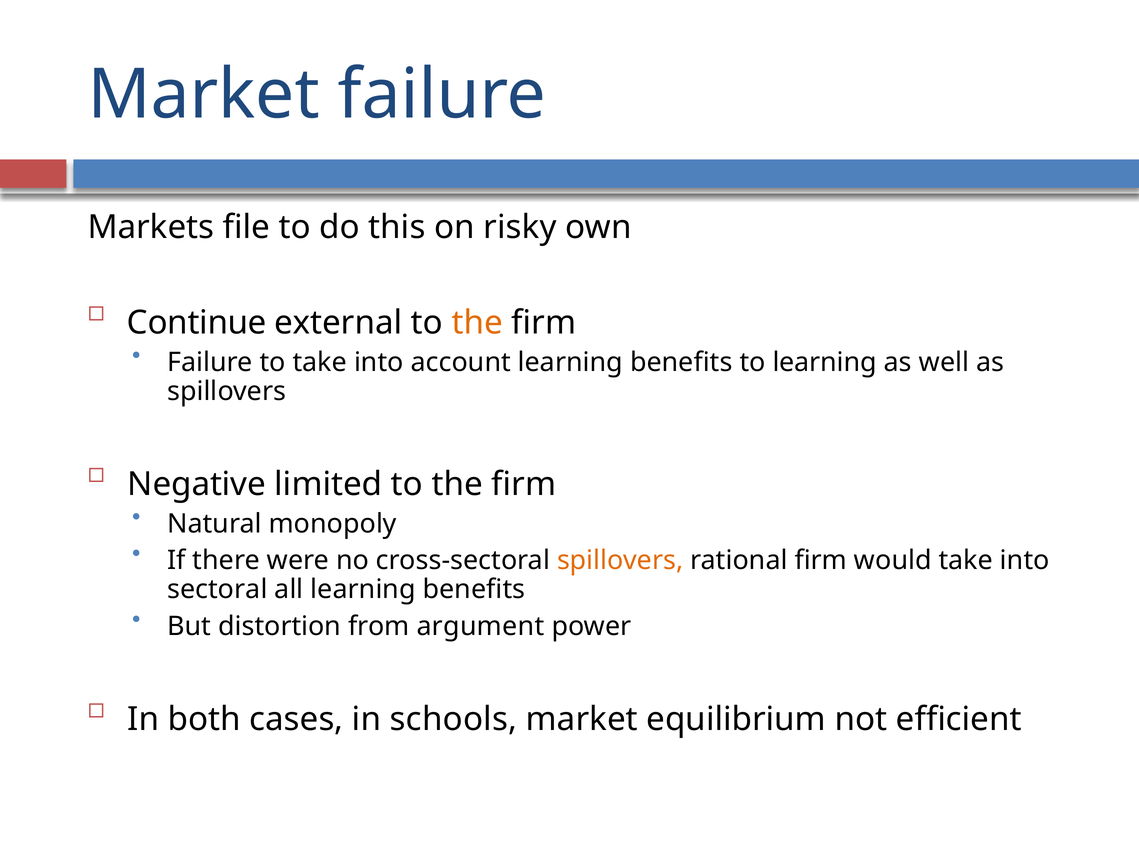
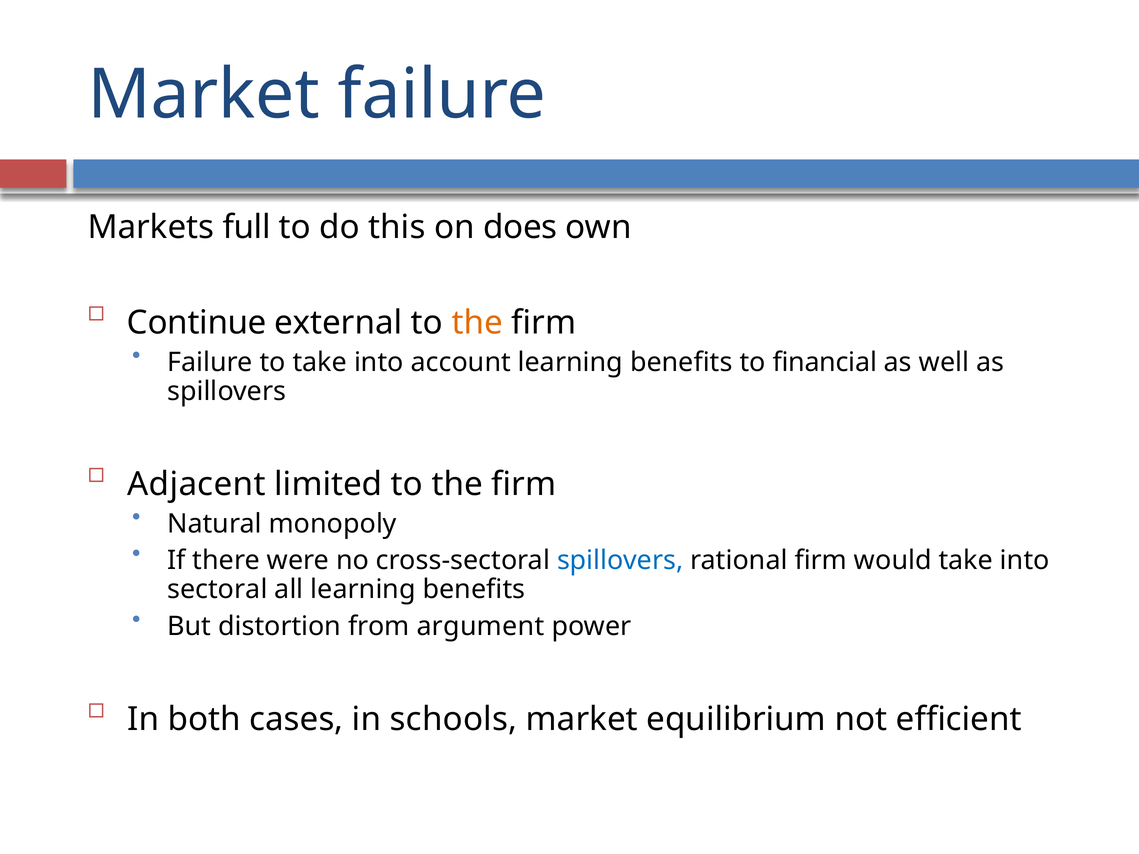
file: file -> full (247, 227)
risky: risky -> does (520, 227)
to learning: learning -> financial (825, 362)
Negative: Negative -> Adjacent (196, 484)
spillovers colour: orange -> blue (620, 561)
